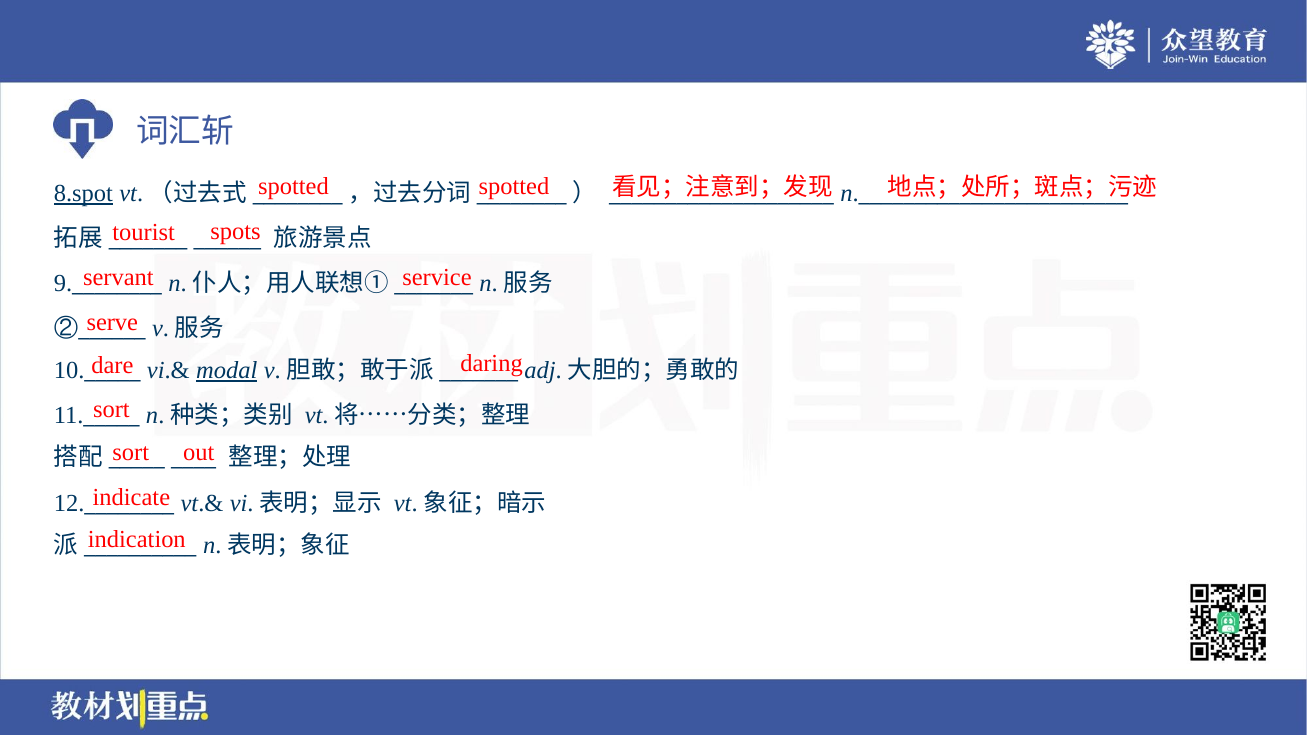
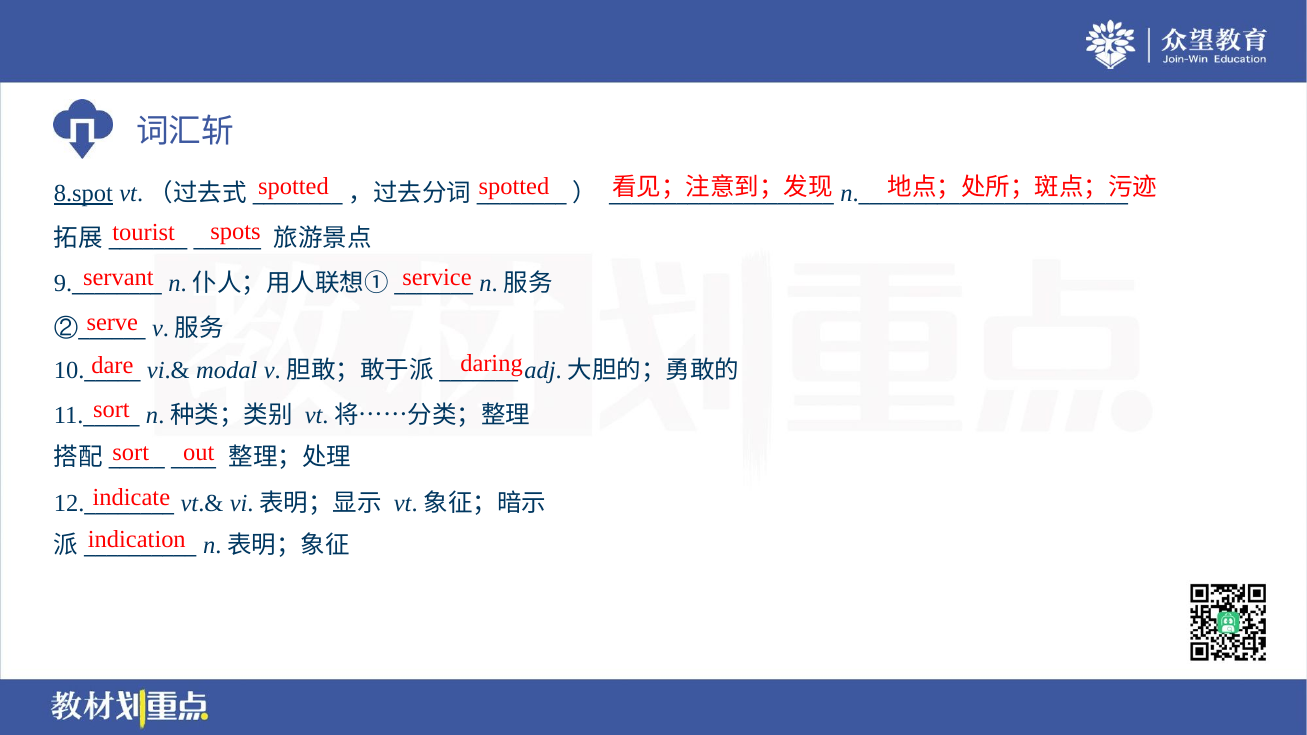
modal underline: present -> none (227, 371)
